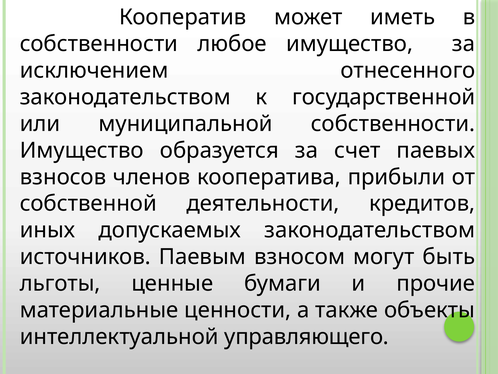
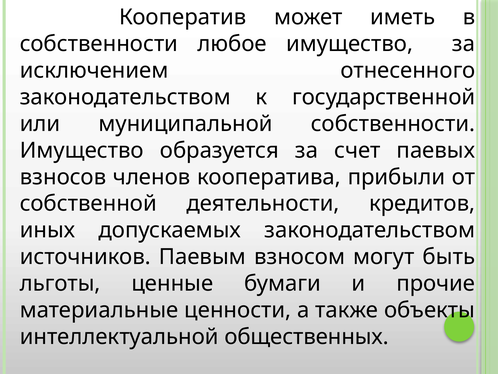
управляющего: управляющего -> общественных (307, 336)
